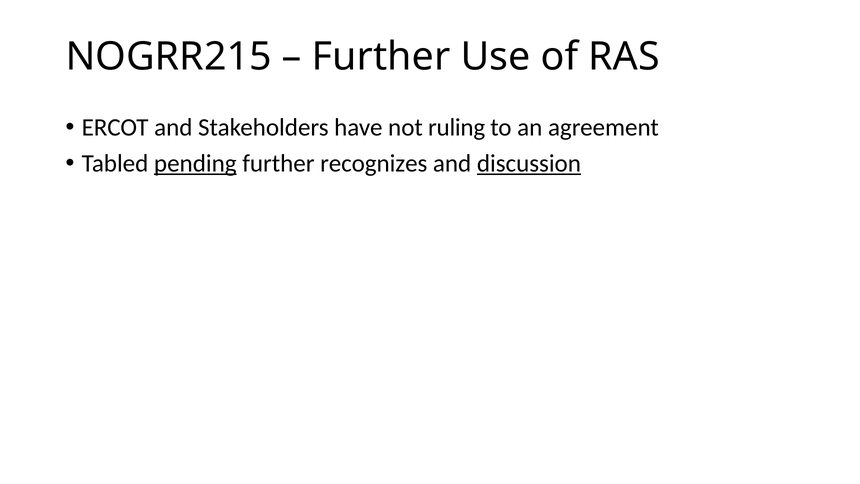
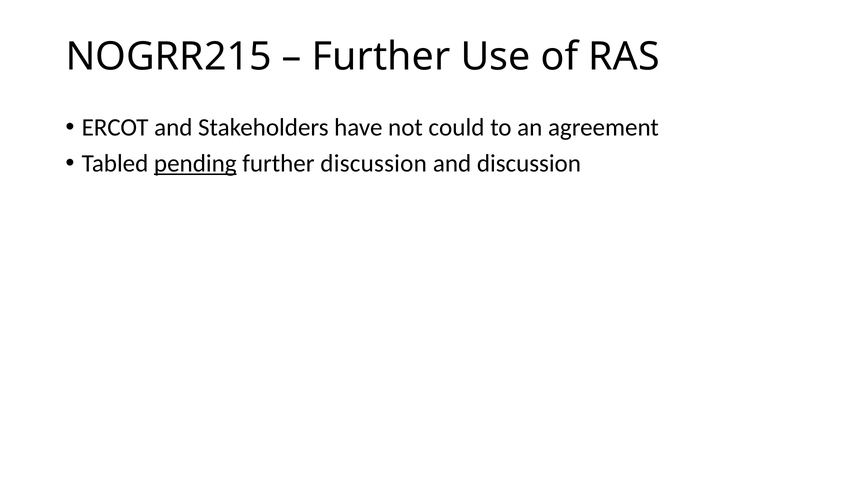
ruling: ruling -> could (457, 127)
further recognizes: recognizes -> discussion (374, 163)
discussion underline: present -> none (529, 163)
